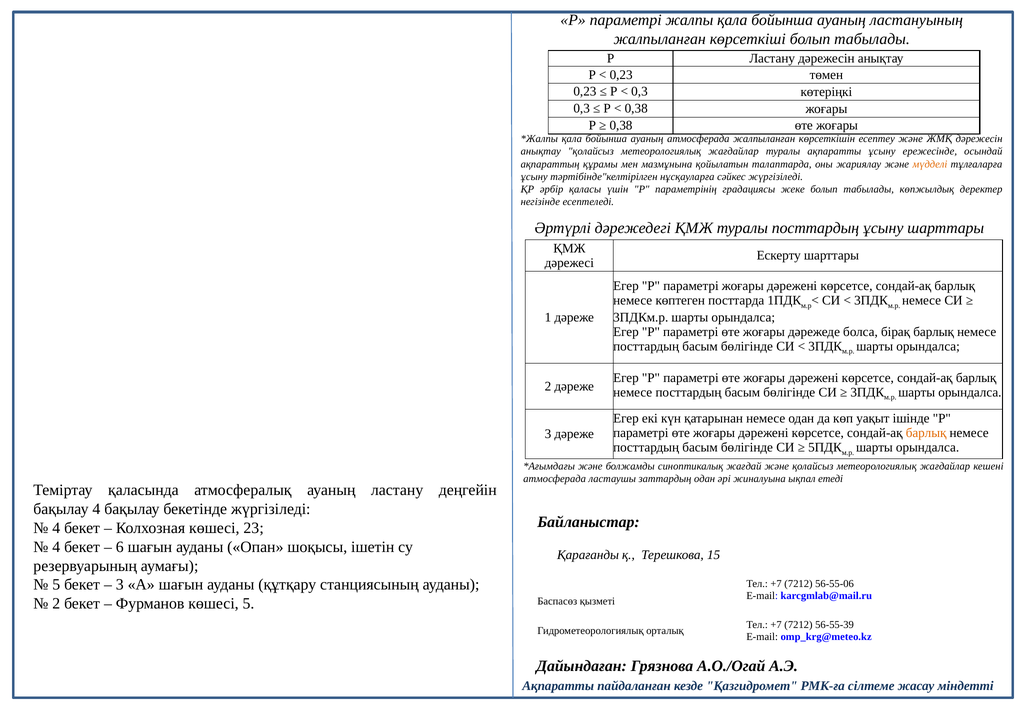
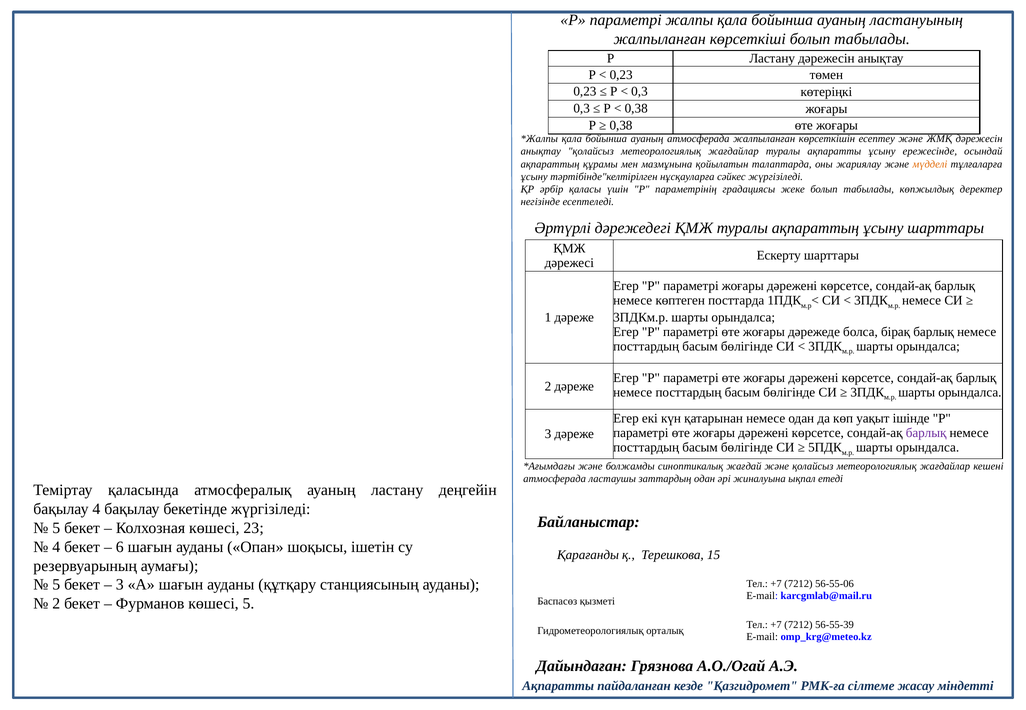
туралы посттардың: посттардың -> ақпараттың (815, 228)
барлық colour: orange -> purple (926, 433)
4: 4 -> 5 (56, 528)
